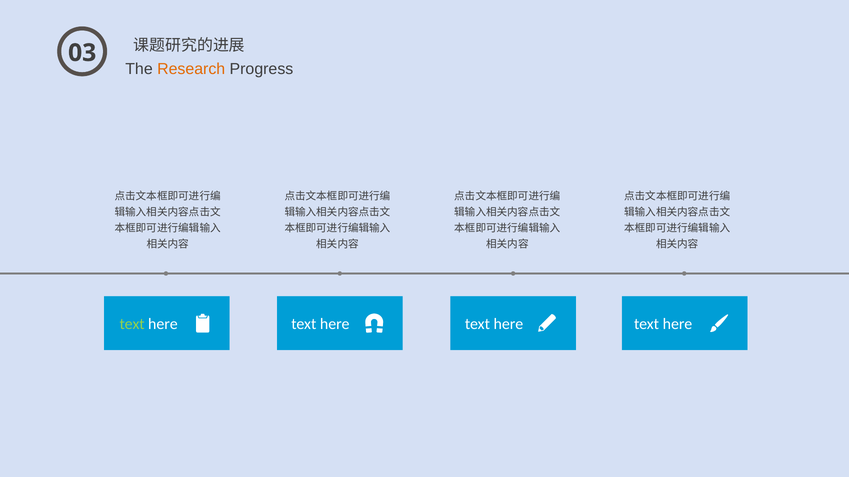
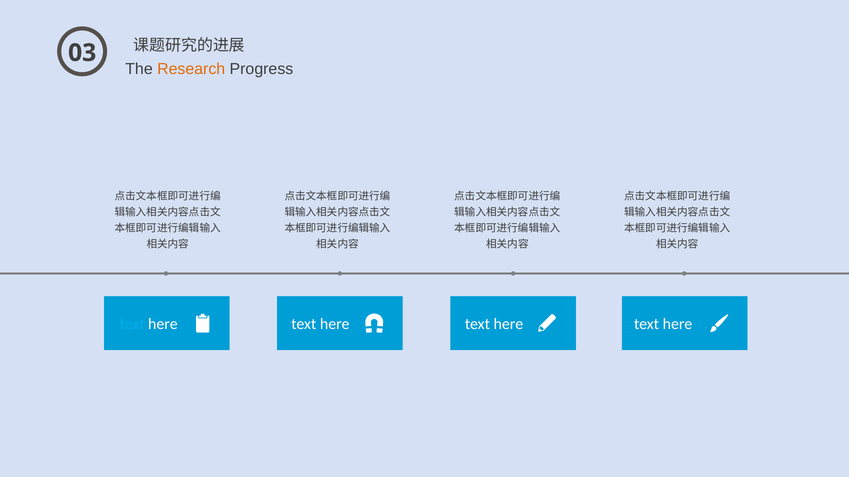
text colour: light green -> light blue (132, 324)
